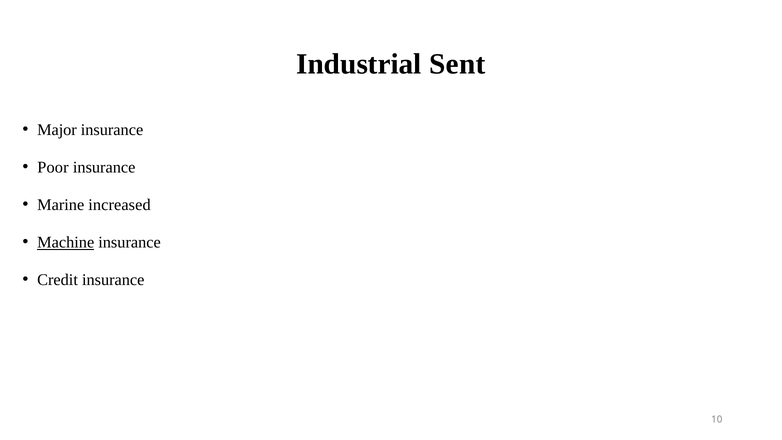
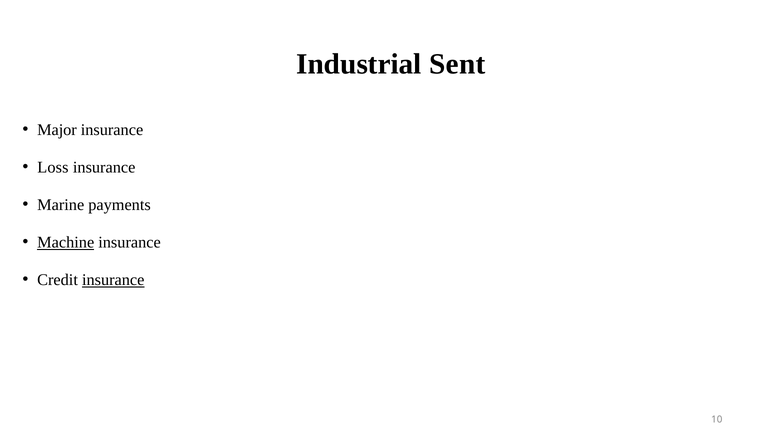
Poor: Poor -> Loss (53, 167)
increased: increased -> payments (120, 205)
insurance underline: none -> present (113, 280)
